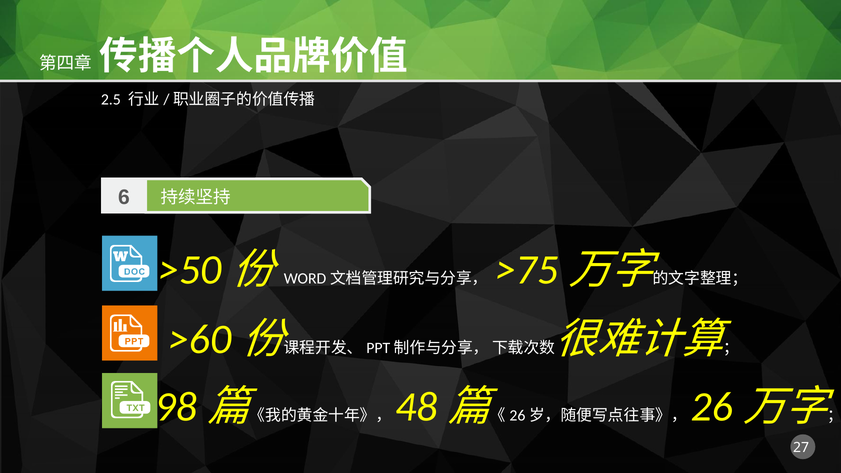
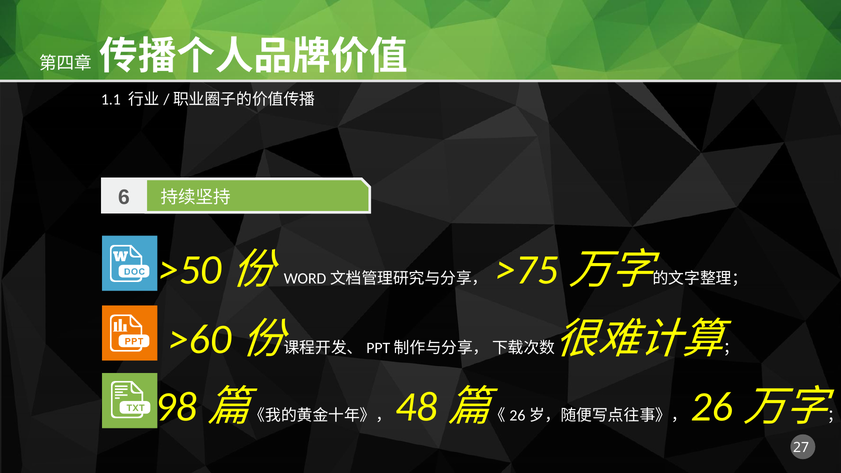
2.5: 2.5 -> 1.1 (111, 99)
